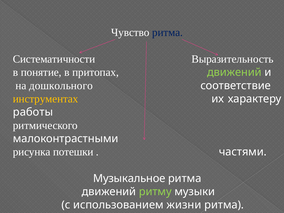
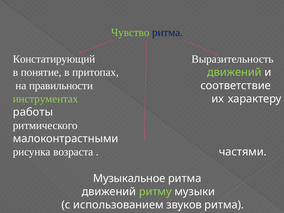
Чувство colour: white -> light green (130, 33)
Систематичности: Систематичности -> Констатирующий (54, 59)
дошкольного: дошкольного -> правильности (61, 86)
инструментах colour: yellow -> light green (46, 99)
потешки: потешки -> возраста (73, 152)
жизни: жизни -> звуков (184, 205)
